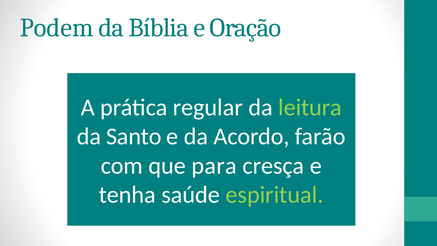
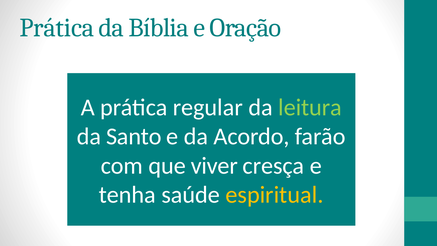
Podem: Podem -> Prática (57, 28)
para: para -> viver (214, 166)
espiritual colour: light green -> yellow (274, 195)
